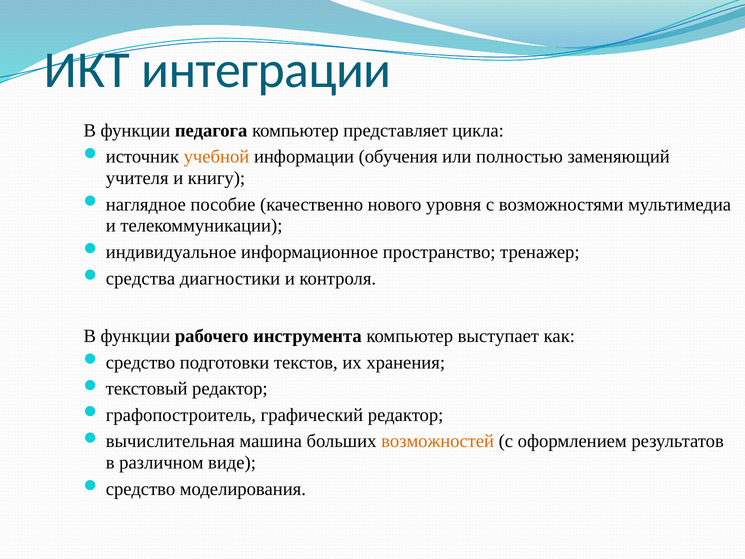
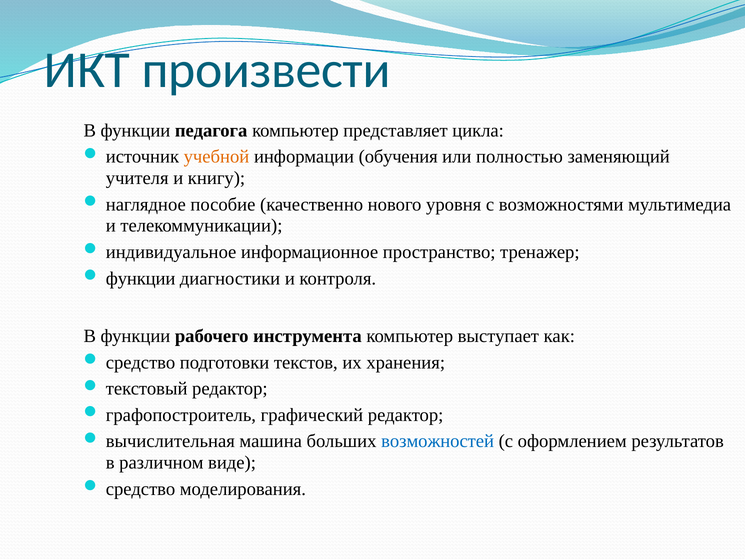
интеграции: интеграции -> произвести (266, 70)
средства: средства -> функции (141, 278)
возможностей colour: orange -> blue (438, 441)
